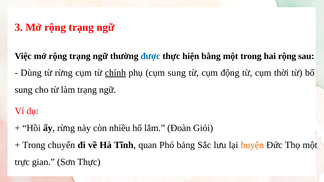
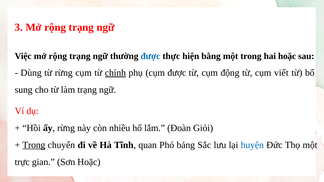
hai rộng: rộng -> hoặc (287, 56)
cụm sung: sung -> được (177, 73)
thời: thời -> viết (281, 73)
Trong underline: none -> present (34, 145)
huyện colour: orange -> blue (252, 145)
Sơn Thực: Thực -> Hoặc (89, 162)
